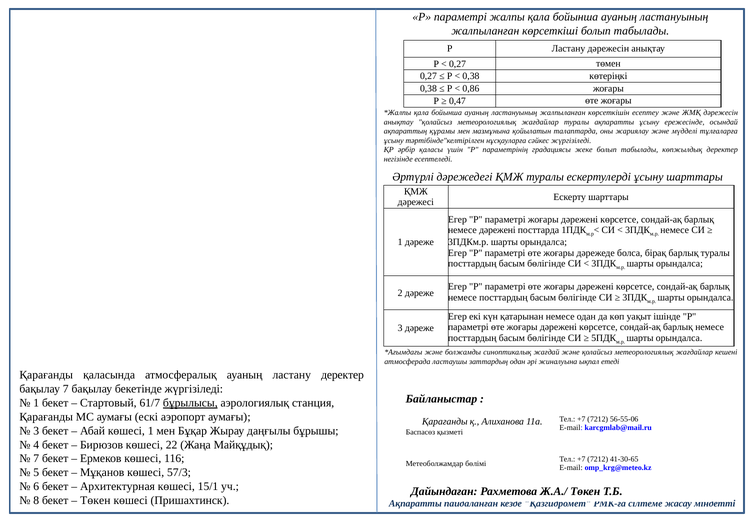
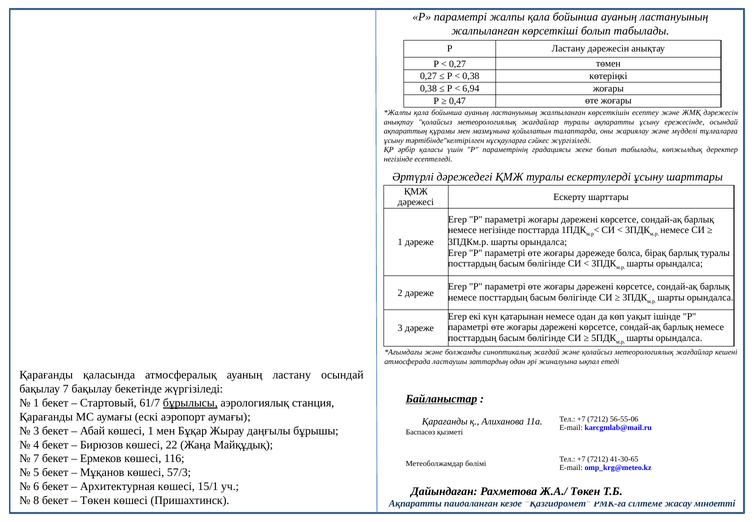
0,86: 0,86 -> 6,94 (471, 89)
немесе дәрежені: дәрежені -> негізінде (497, 230)
ластану деректер: деректер -> осындай (342, 375)
Байланыстар underline: none -> present (441, 399)
